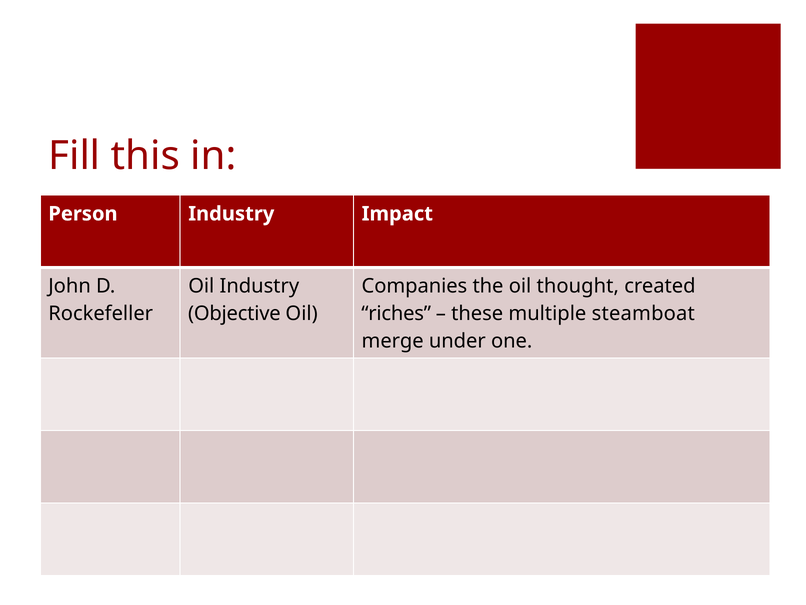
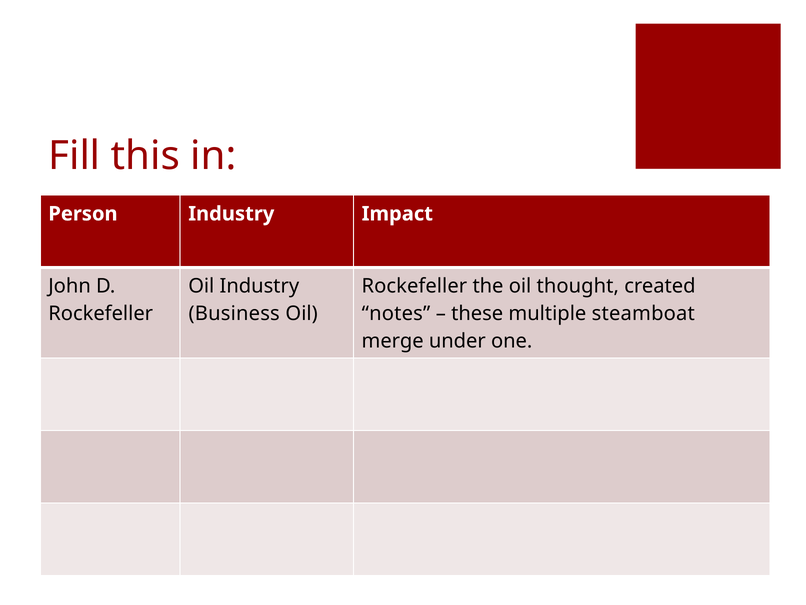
Companies: Companies -> Rockefeller (414, 286)
Objective: Objective -> Business (234, 313)
riches: riches -> notes (396, 313)
